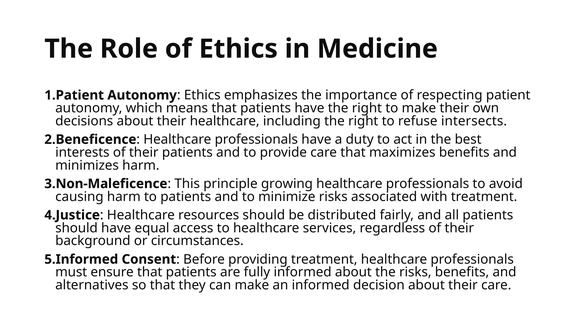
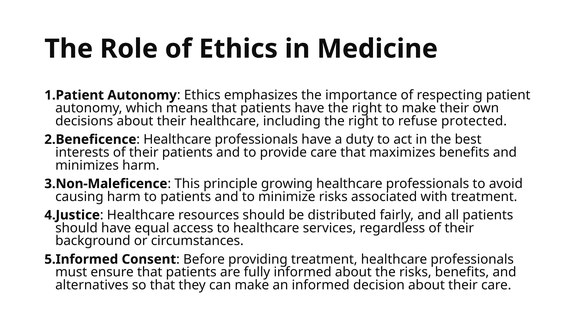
intersects: intersects -> protected (474, 121)
